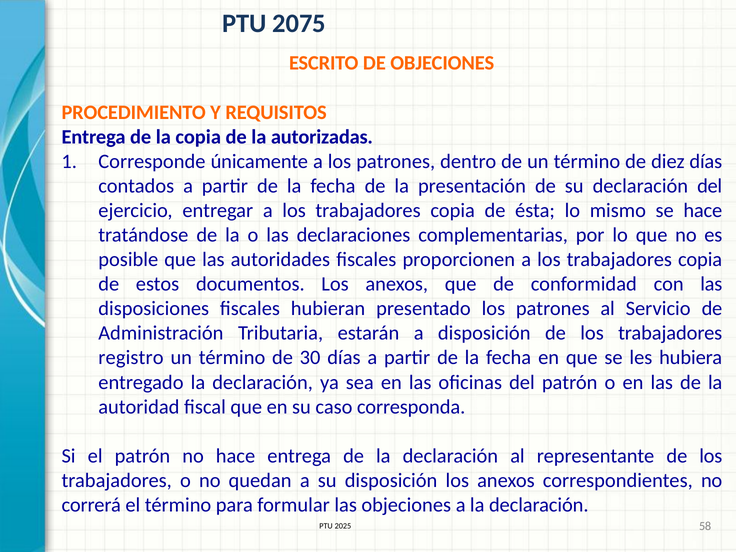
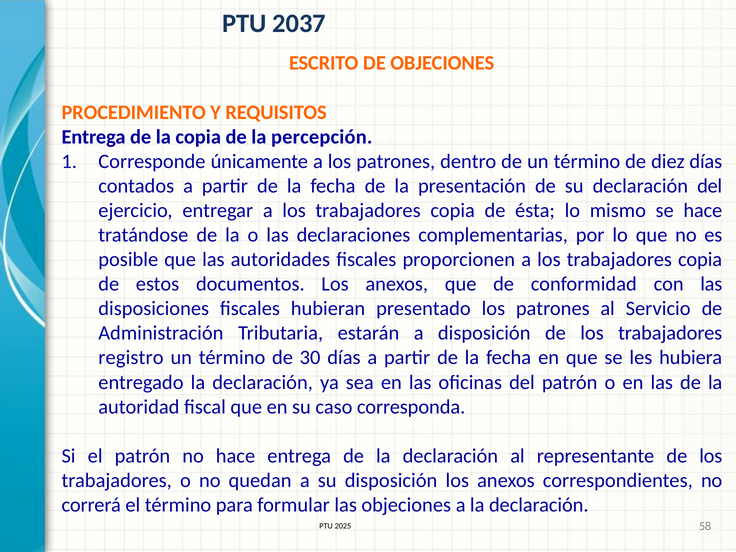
2075: 2075 -> 2037 (299, 24)
autorizadas: autorizadas -> percepción (322, 137)
